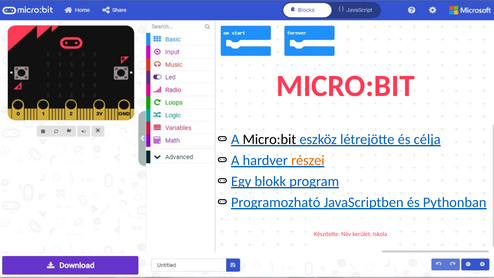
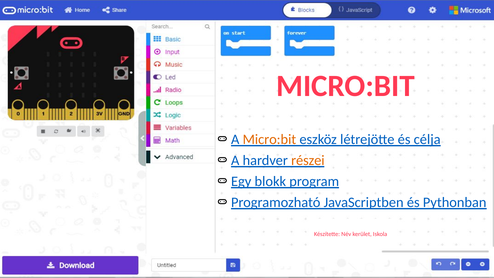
Micro:bit colour: black -> orange (269, 139)
